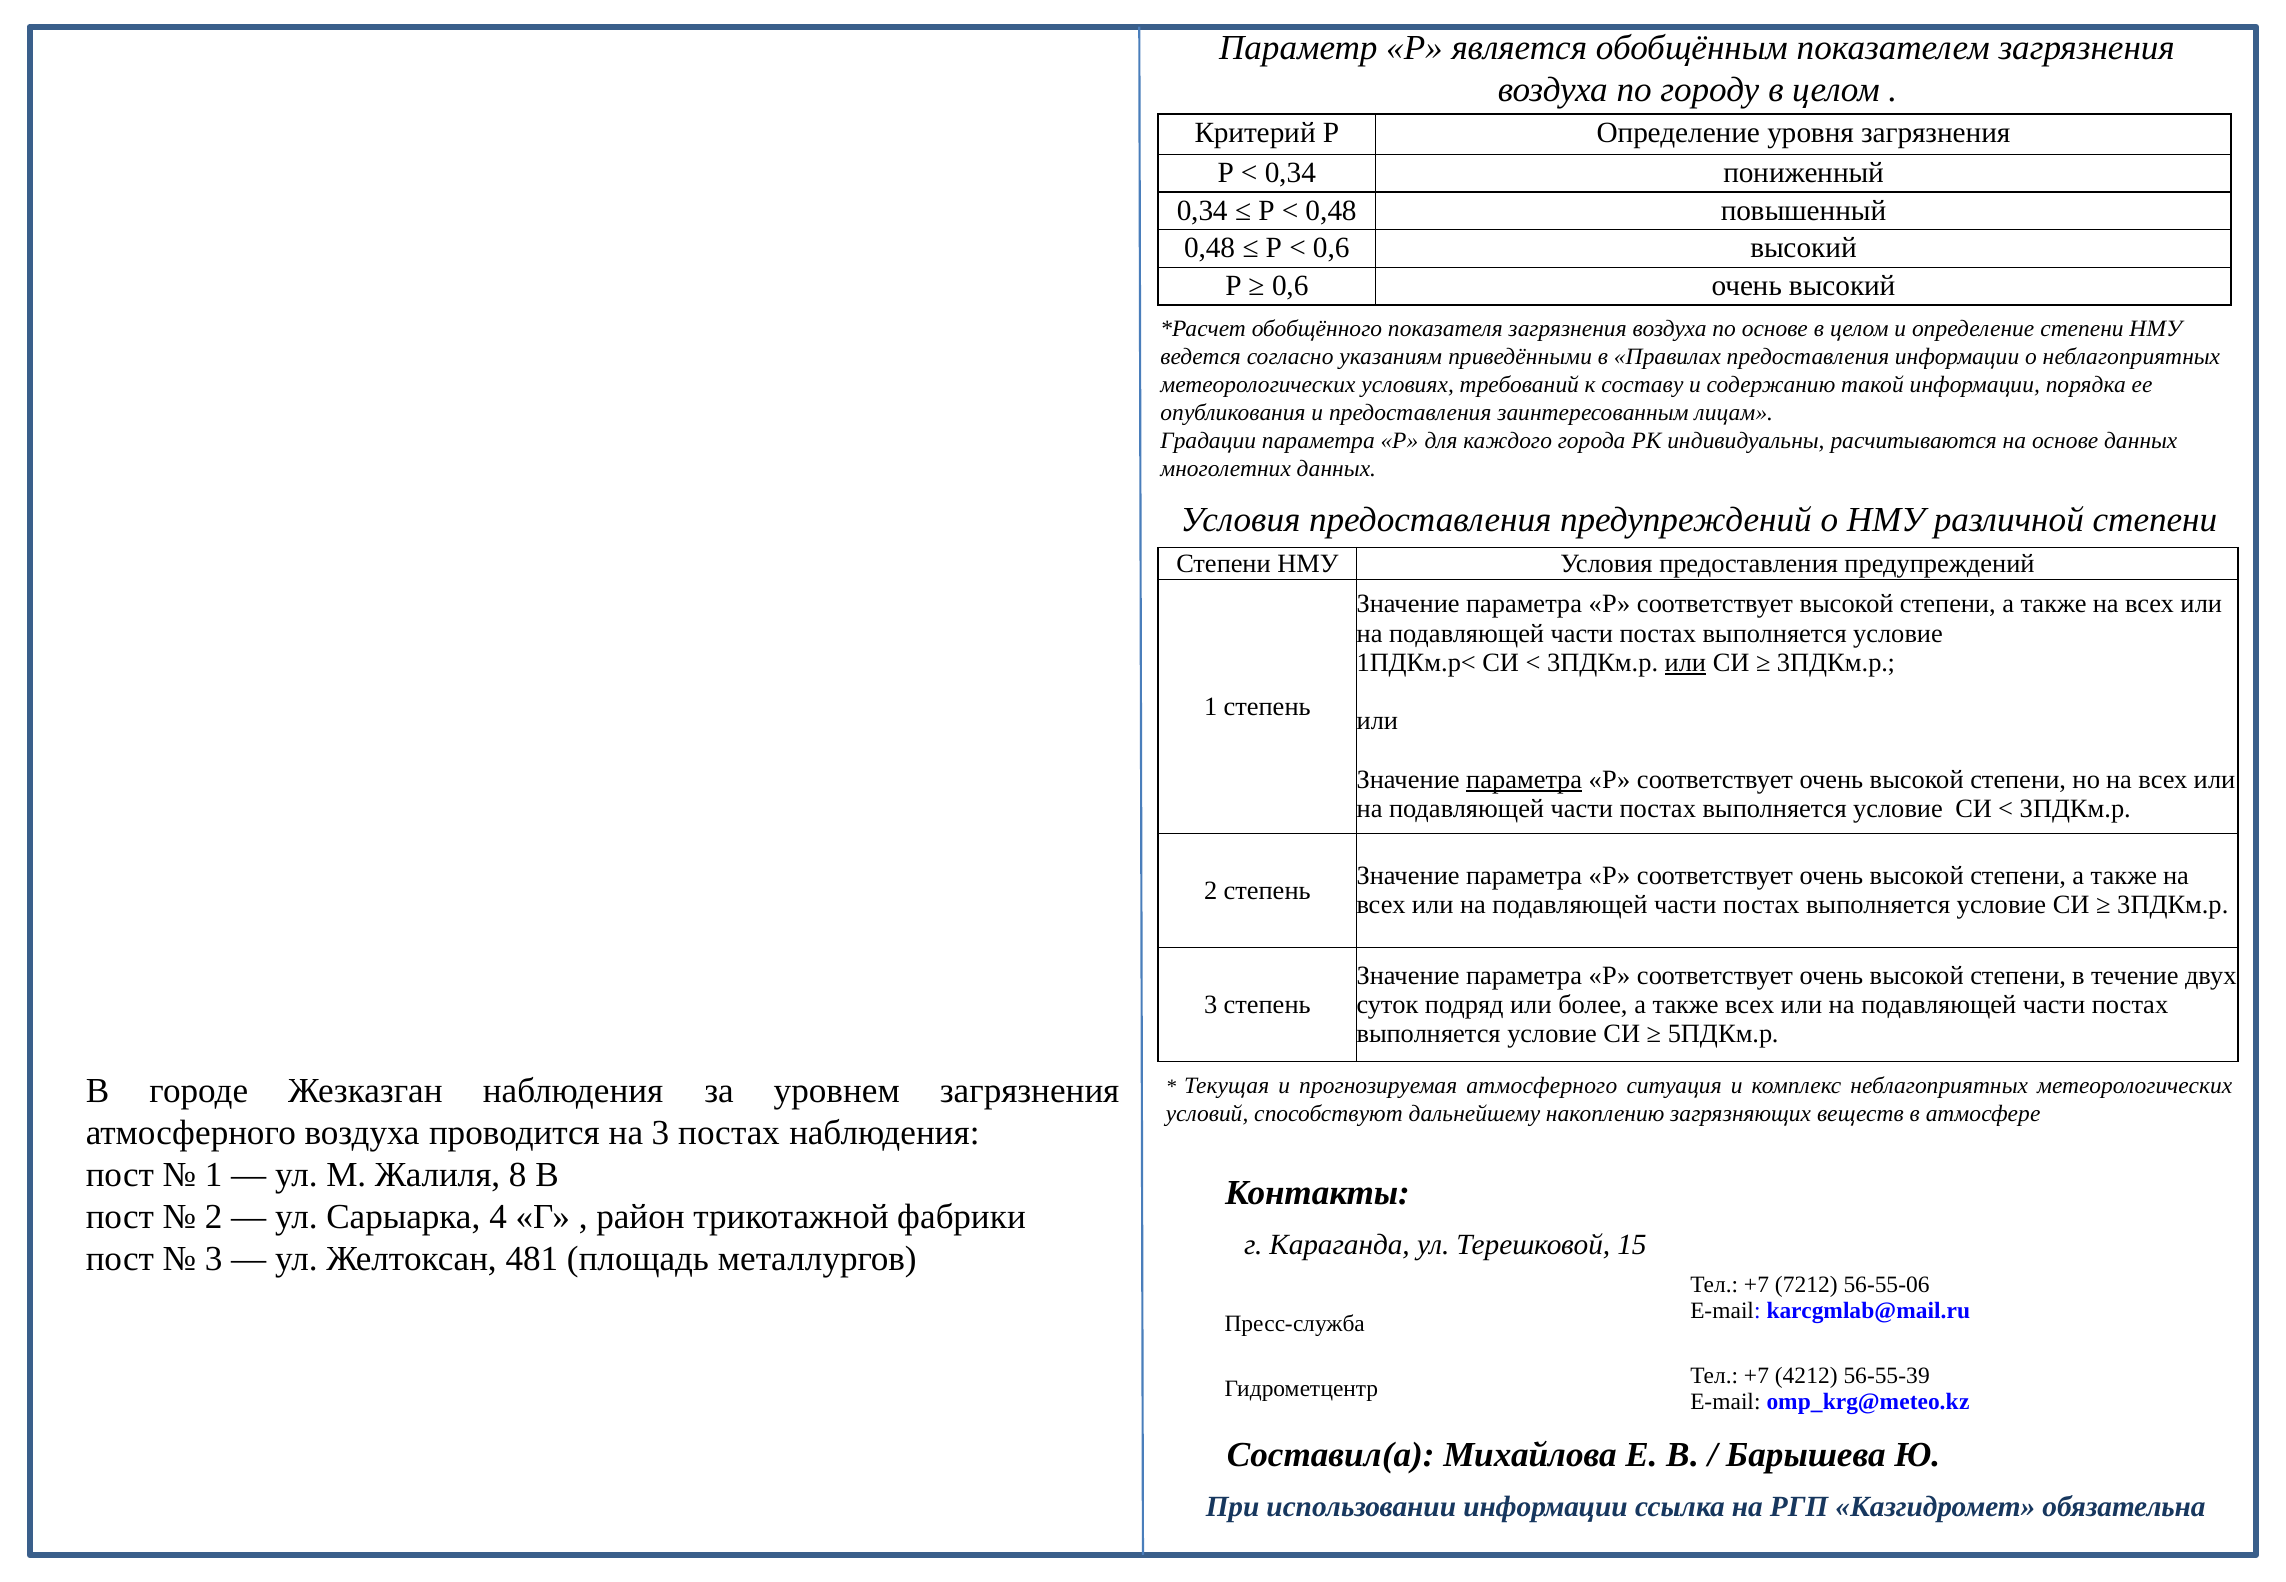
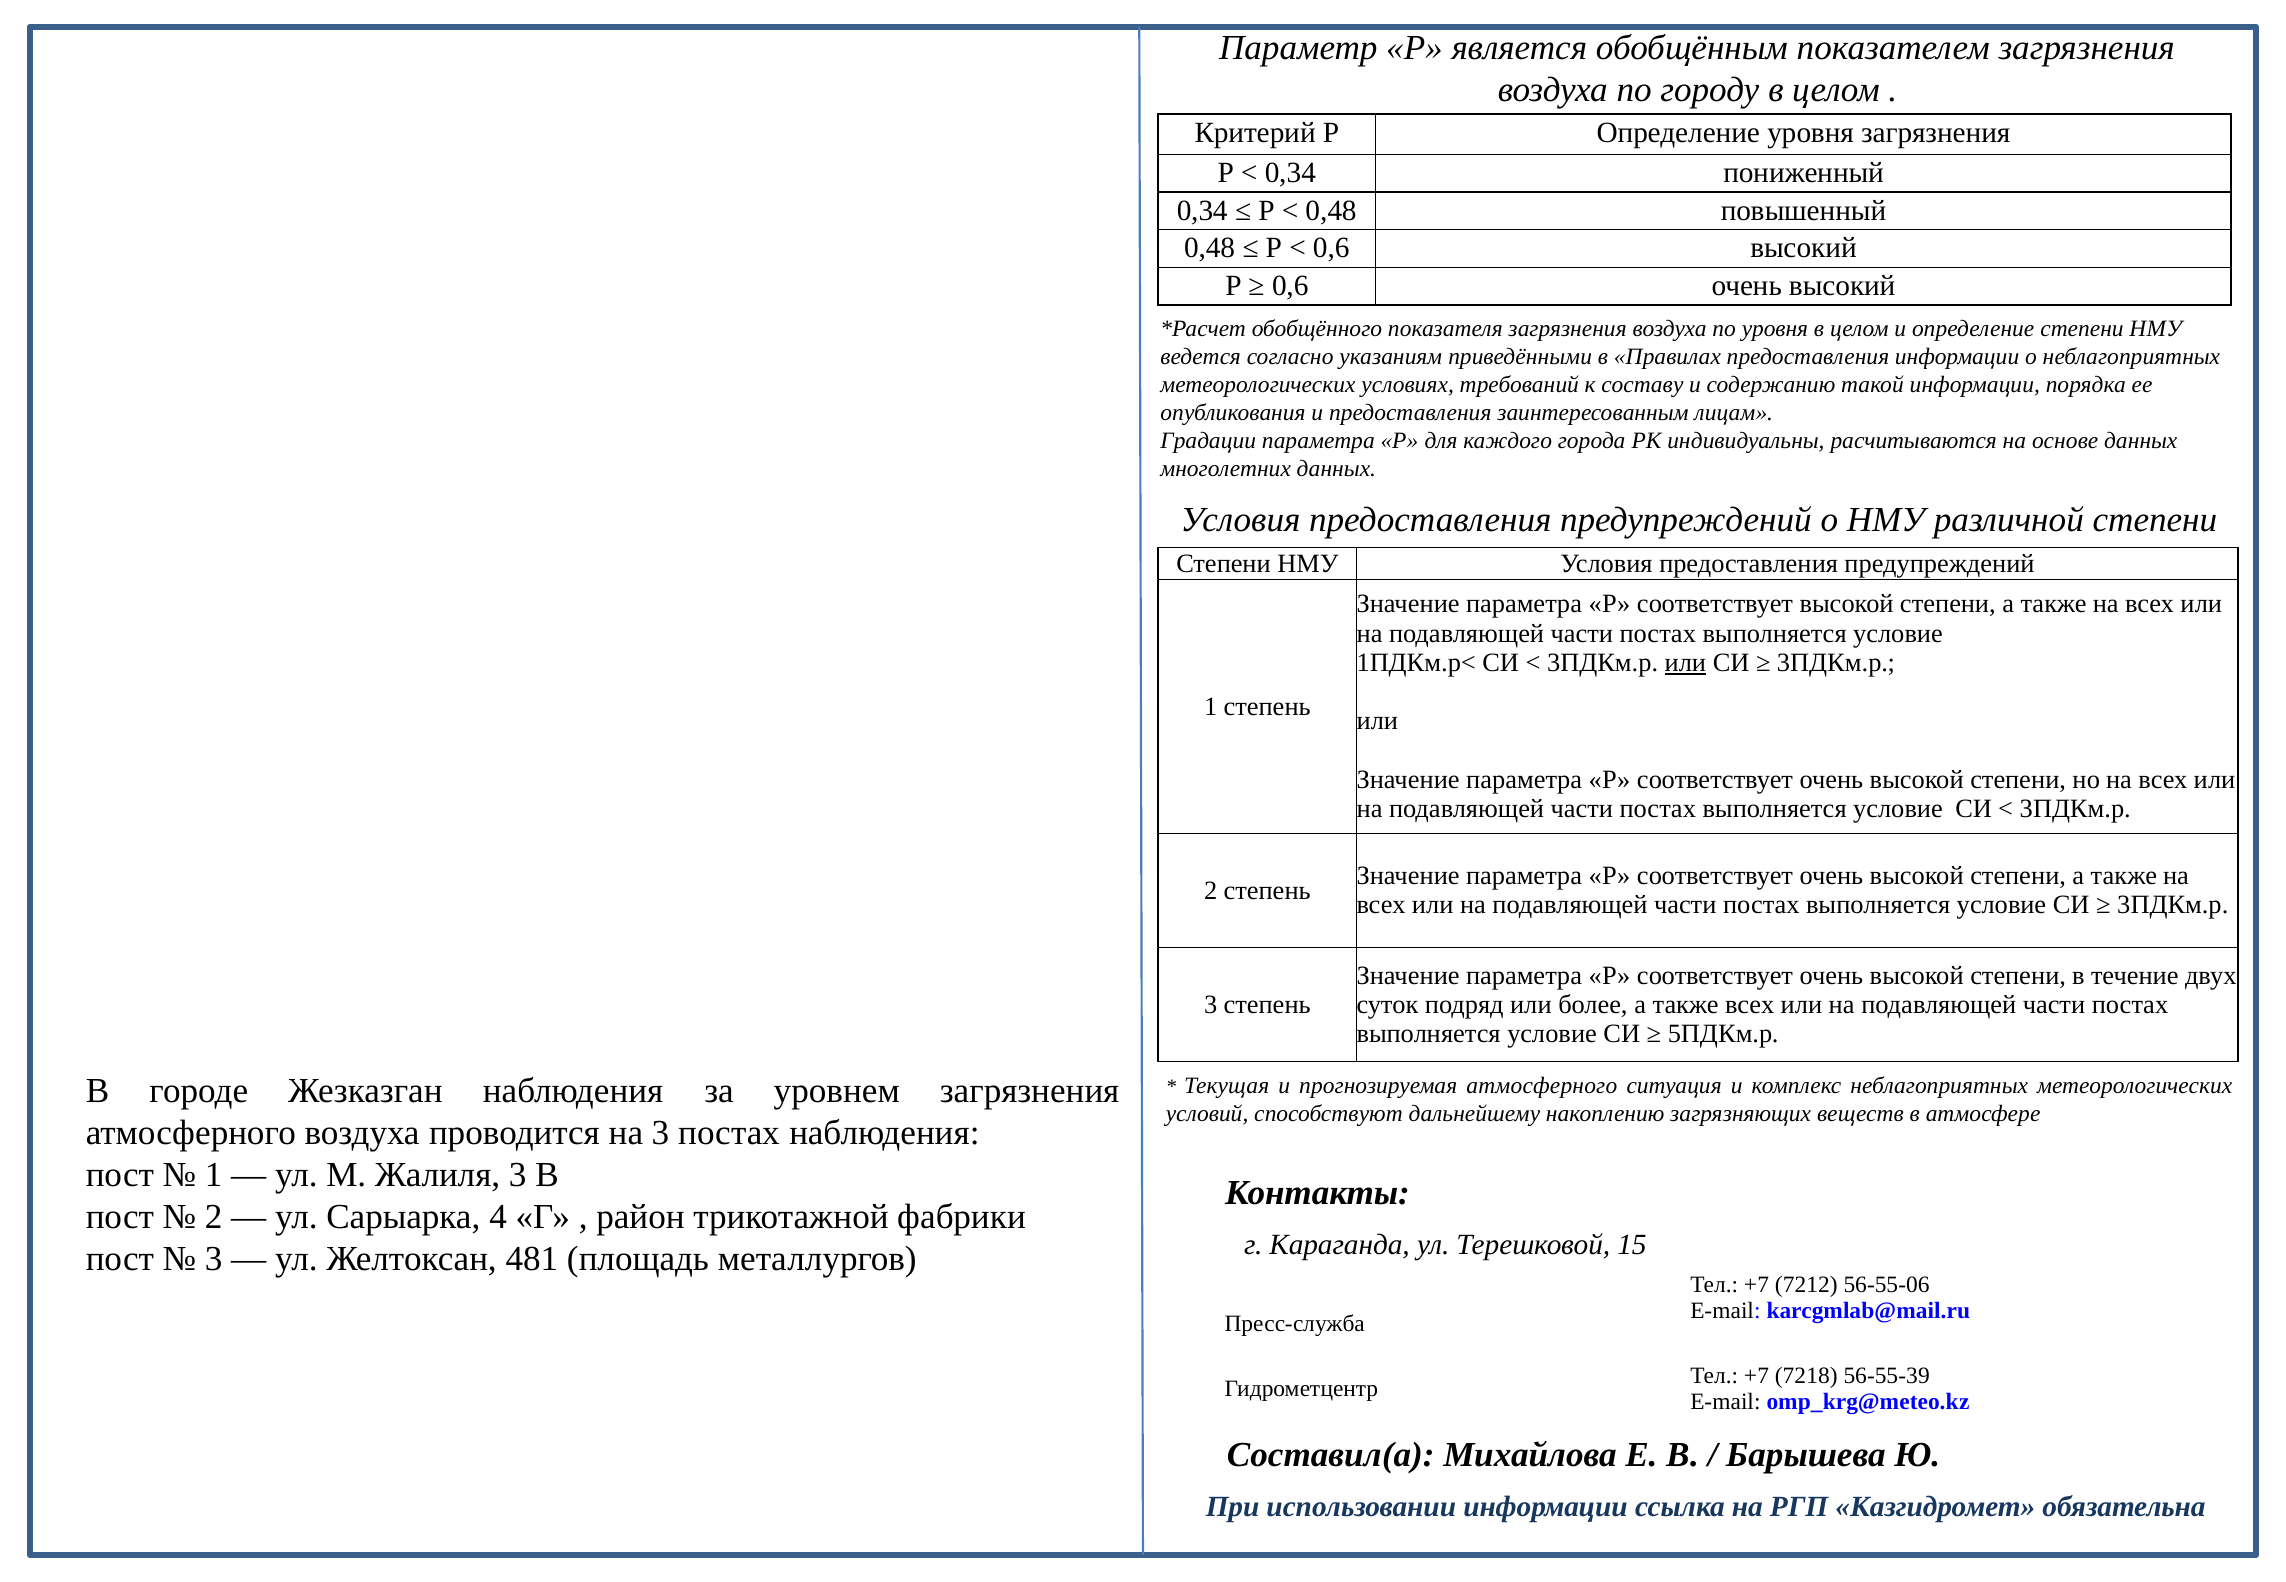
по основе: основе -> уровня (1775, 329)
параметра underline: present -> none (1524, 780)
Жалиля 8: 8 -> 3 (518, 1175)
4212: 4212 -> 7218 (1806, 1376)
